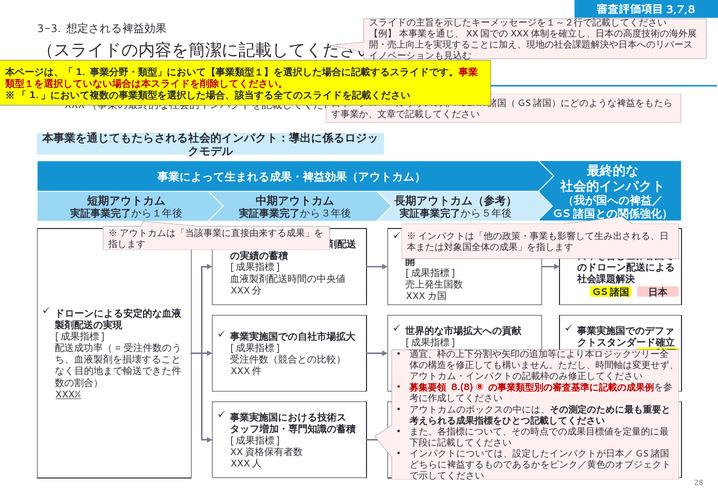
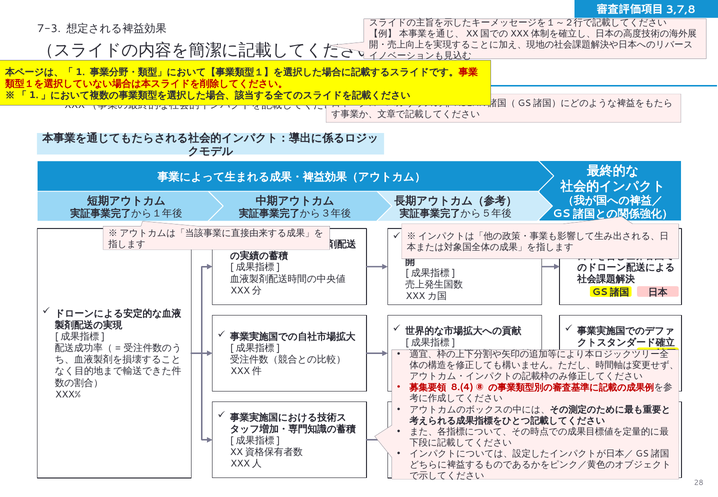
3-3: 3-3 -> 7-3 (49, 28)
8.(8: 8.(8 -> 8.(4 (462, 387)
XXX% underline: present -> none (68, 395)
